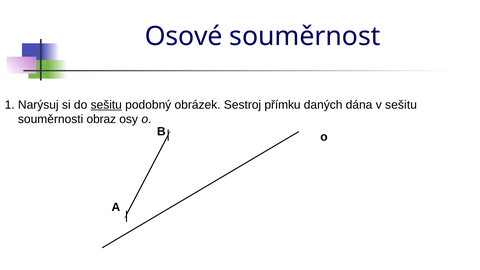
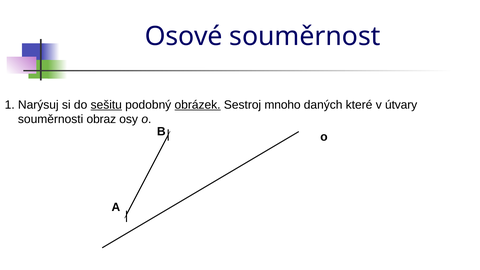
obrázek underline: none -> present (198, 105)
přímku: přímku -> mnoho (283, 105)
dána: dána -> které (359, 105)
v sešitu: sešitu -> útvary (401, 105)
